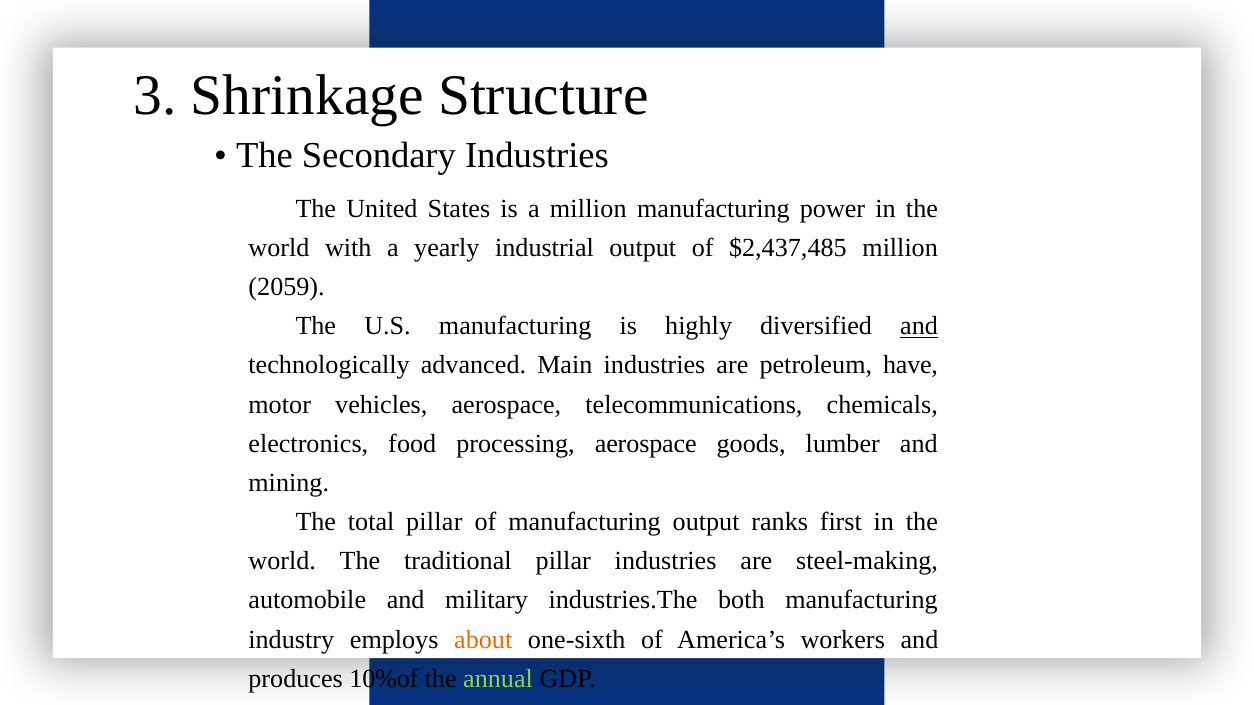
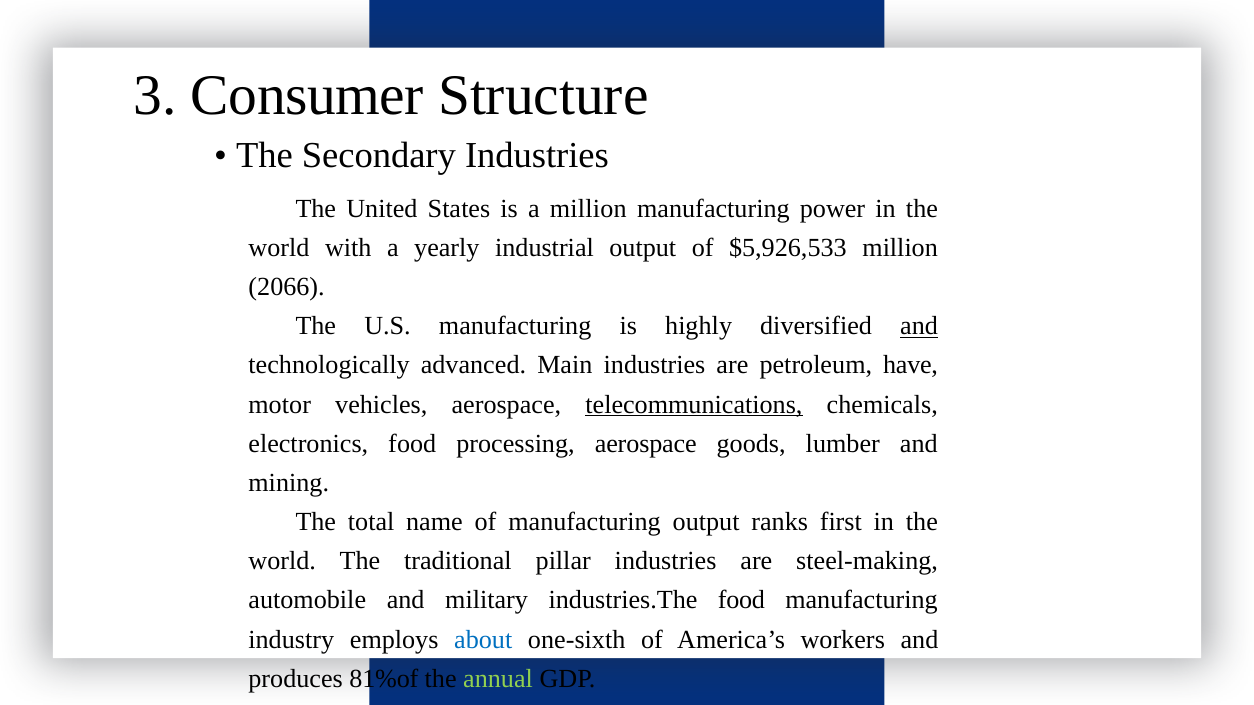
Shrinkage: Shrinkage -> Consumer (307, 96)
$2,437,485: $2,437,485 -> $5,926,533 (788, 248)
2059: 2059 -> 2066 (287, 287)
telecommunications underline: none -> present (694, 405)
total pillar: pillar -> name (434, 522)
industries.The both: both -> food (741, 601)
about colour: orange -> blue (483, 640)
10%of: 10%of -> 81%of (384, 679)
